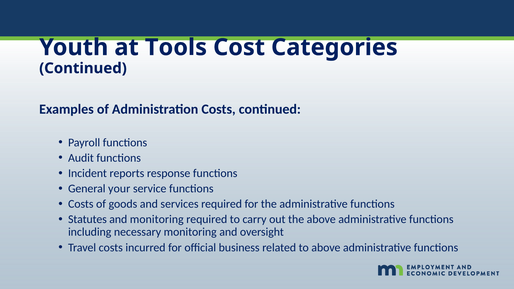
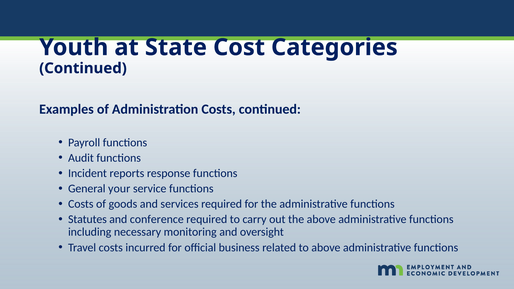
Tools: Tools -> State (176, 47)
and monitoring: monitoring -> conference (157, 219)
